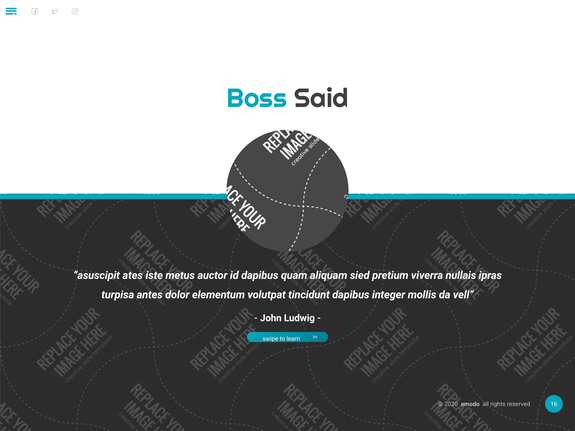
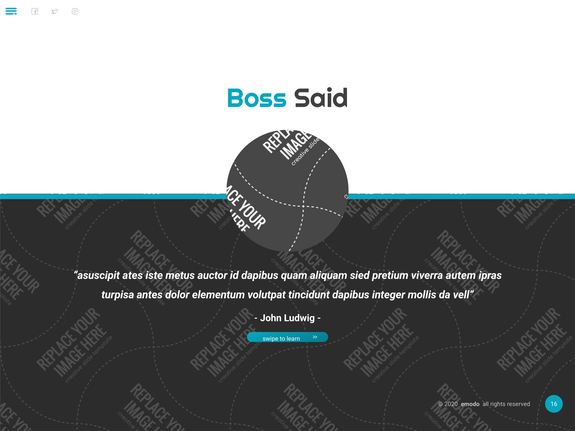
nullais: nullais -> autem (461, 276)
